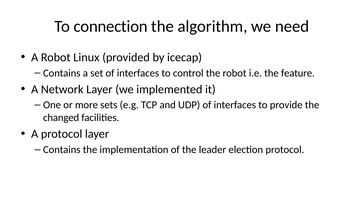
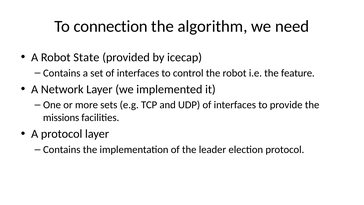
Linux: Linux -> State (86, 57)
changed: changed -> missions (61, 118)
